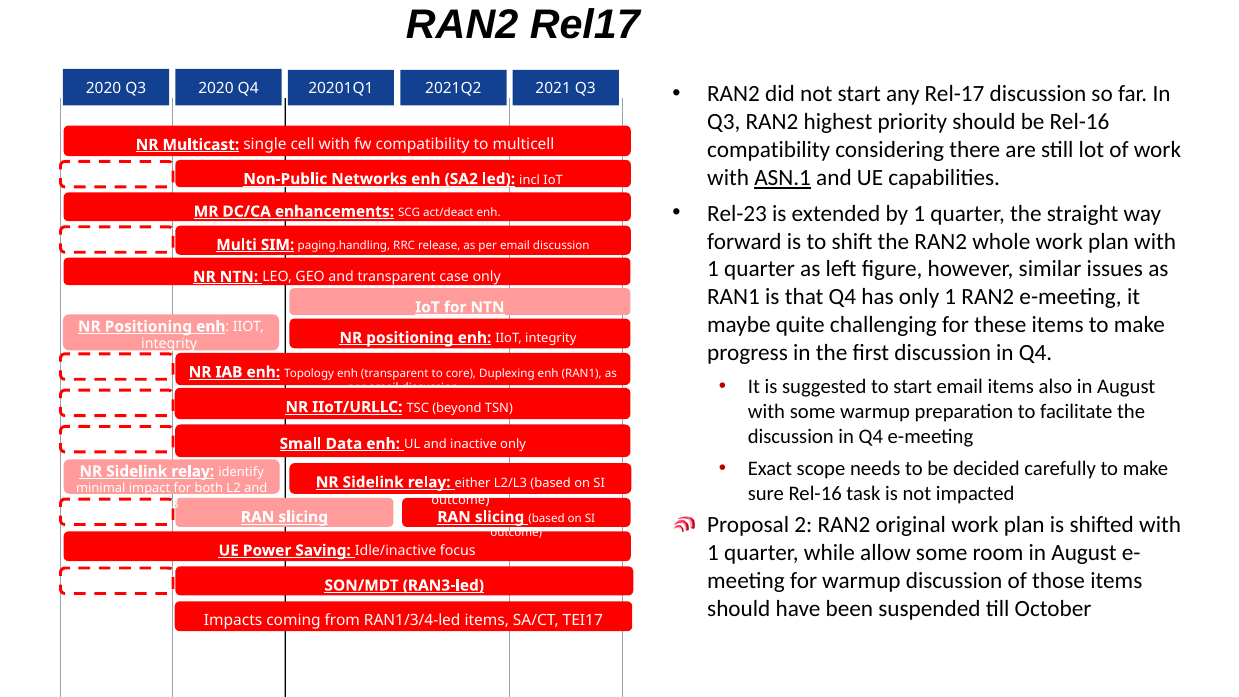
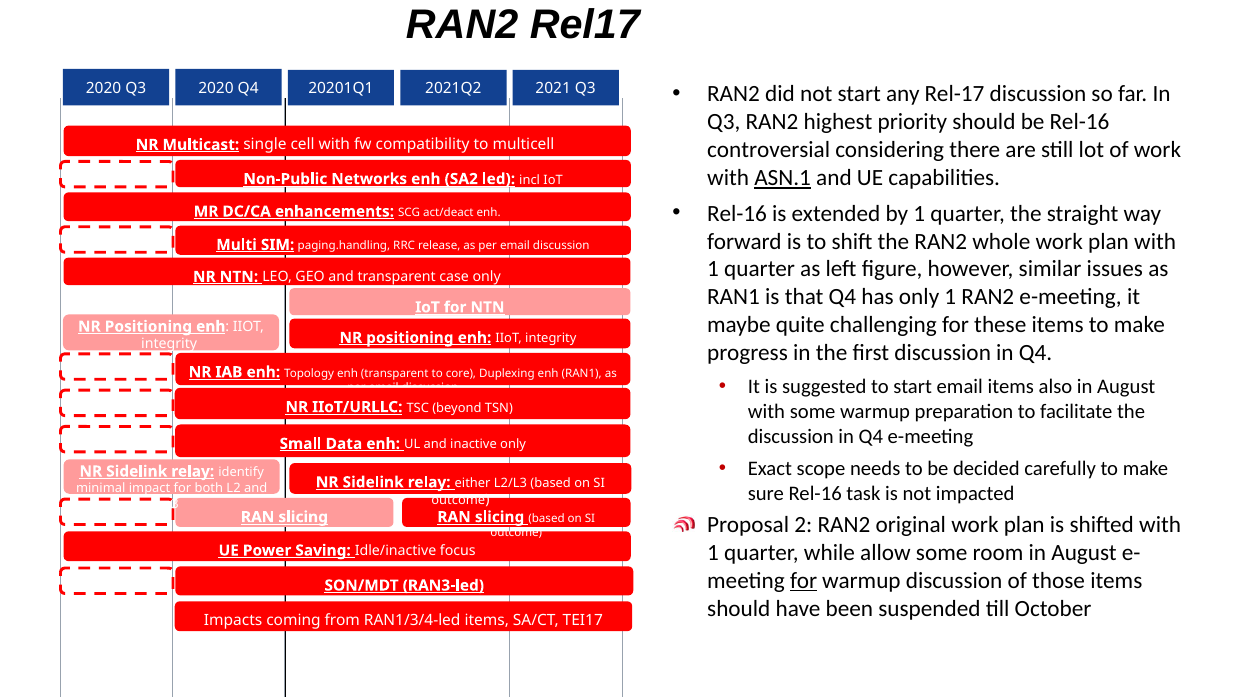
compatibility: compatibility -> controversial (769, 150)
Rel-23: Rel-23 -> Rel-16 (737, 214)
for underline: none -> present (804, 581)
